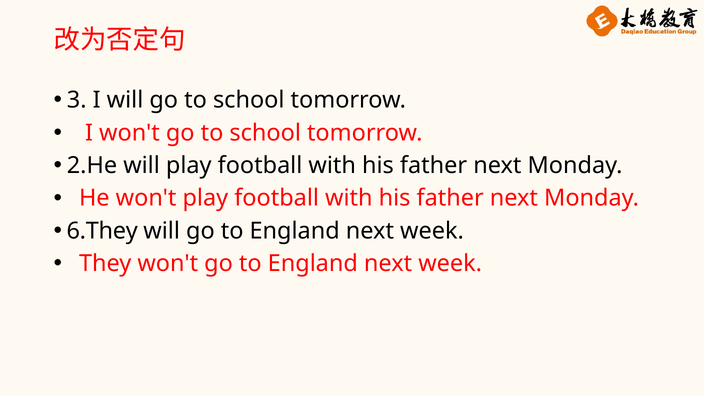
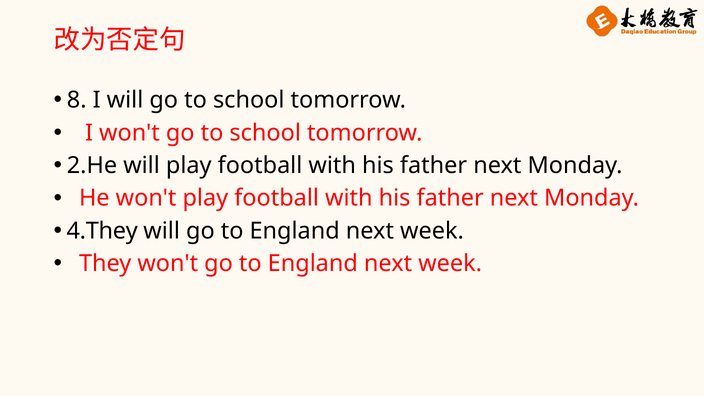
3: 3 -> 8 (77, 100)
6.They: 6.They -> 4.They (102, 231)
